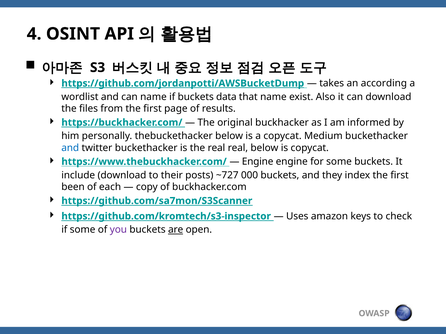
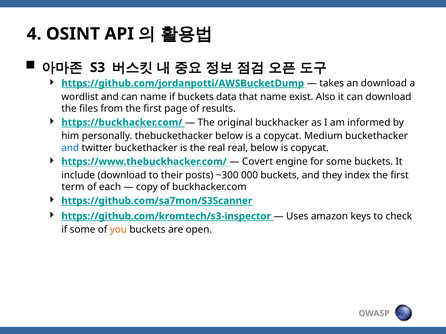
an according: according -> download (384, 83)
Engine: Engine -> Covert (258, 162)
~727: ~727 -> ~300 (227, 175)
been: been -> term (73, 187)
you colour: purple -> orange (118, 230)
are underline: present -> none (176, 230)
